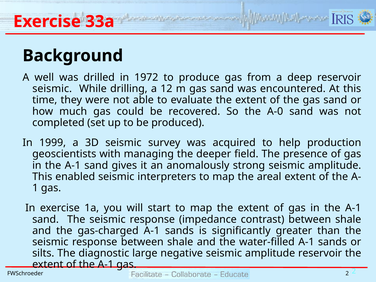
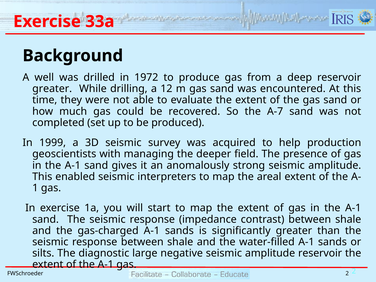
seismic: seismic -> greater (52, 89)
A-0: A-0 -> A-7 (275, 111)
